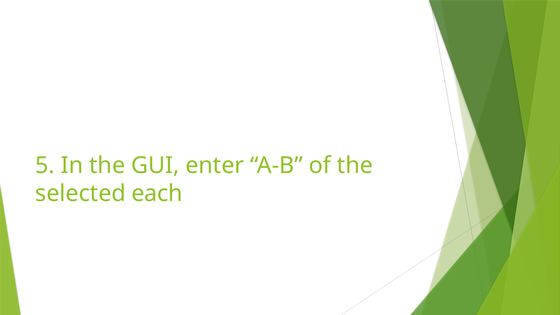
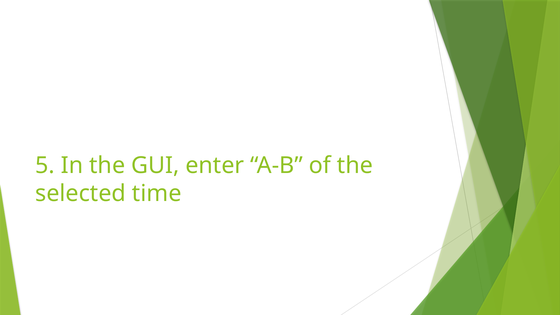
each: each -> time (157, 193)
